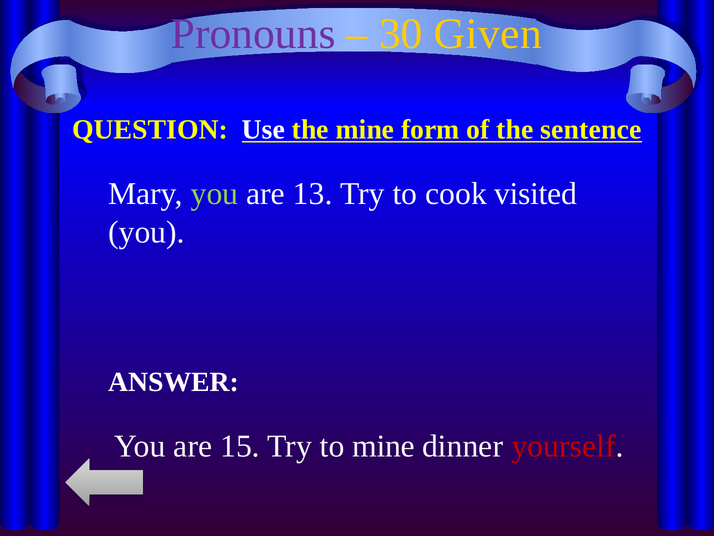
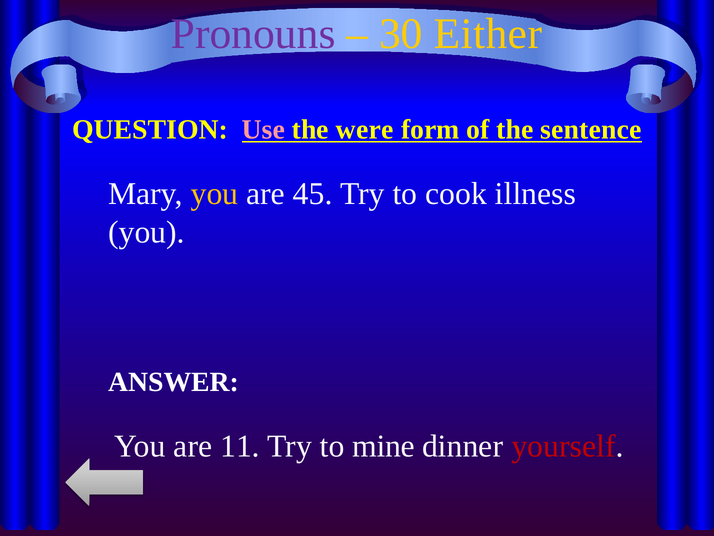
Given: Given -> Either (488, 34)
Use colour: white -> pink (263, 129)
the mine: mine -> were (365, 129)
you colour: light green -> yellow (214, 194)
13: 13 -> 45 (313, 194)
visited: visited -> illness (535, 194)
15: 15 -> 11 (240, 446)
